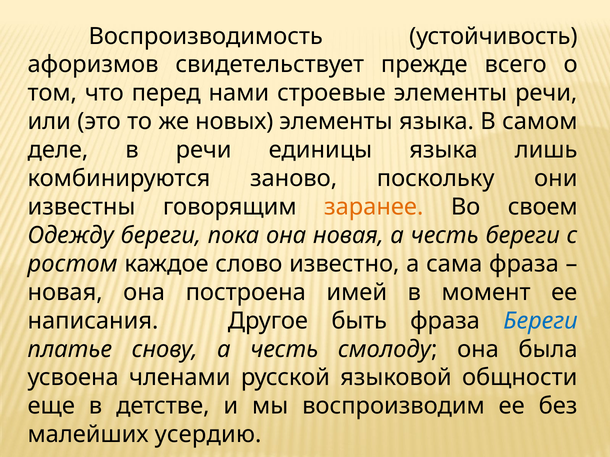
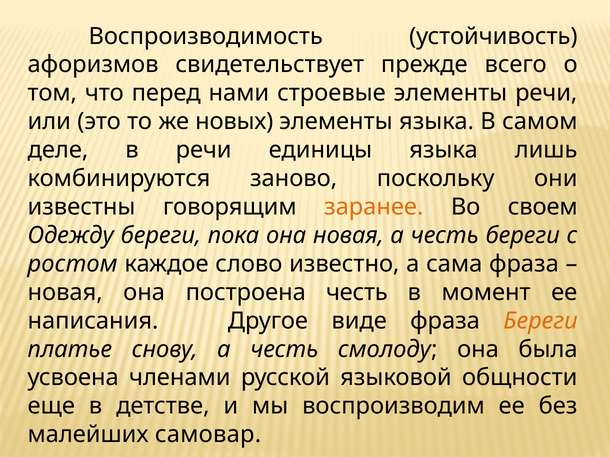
построена имей: имей -> честь (357, 293)
быть: быть -> виде (359, 321)
Береги colour: blue -> orange (541, 321)
усердию: усердию -> самовар (208, 435)
